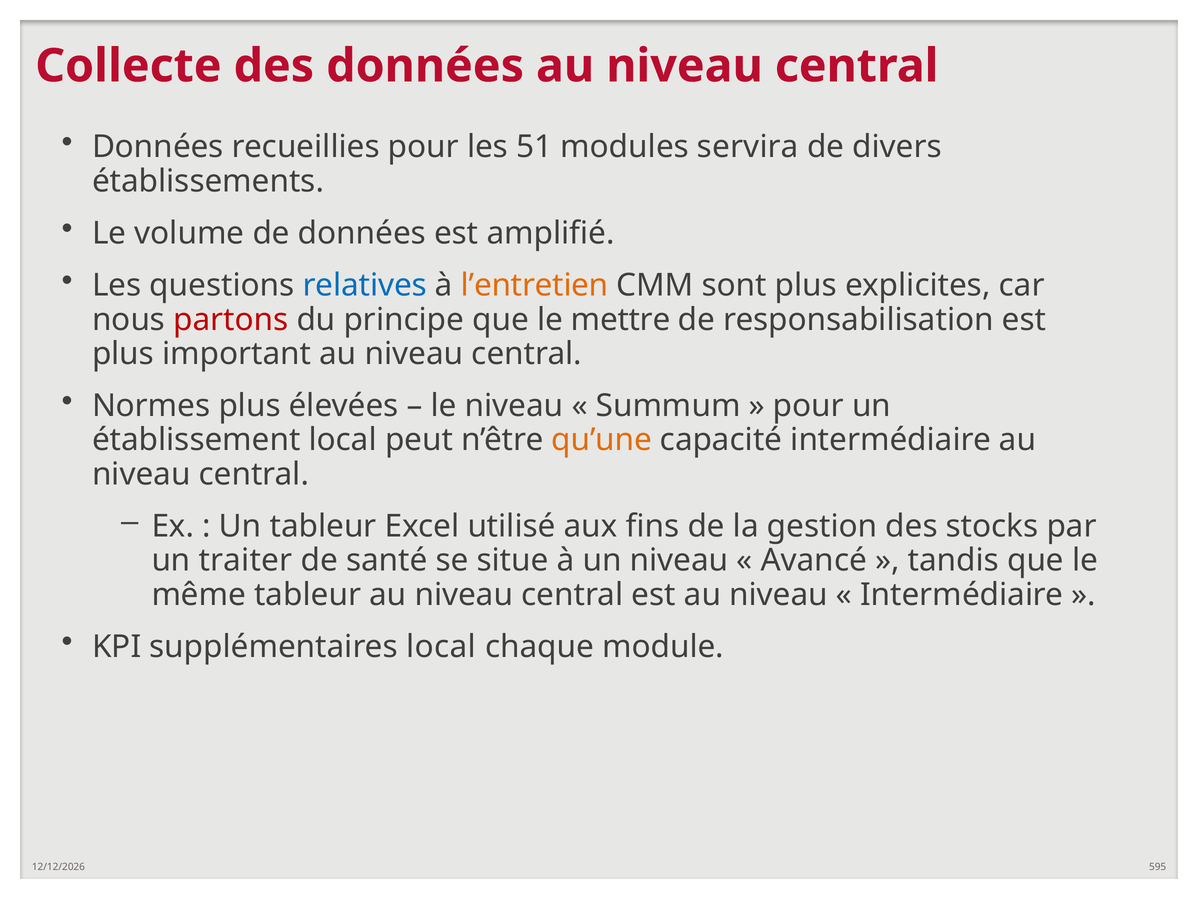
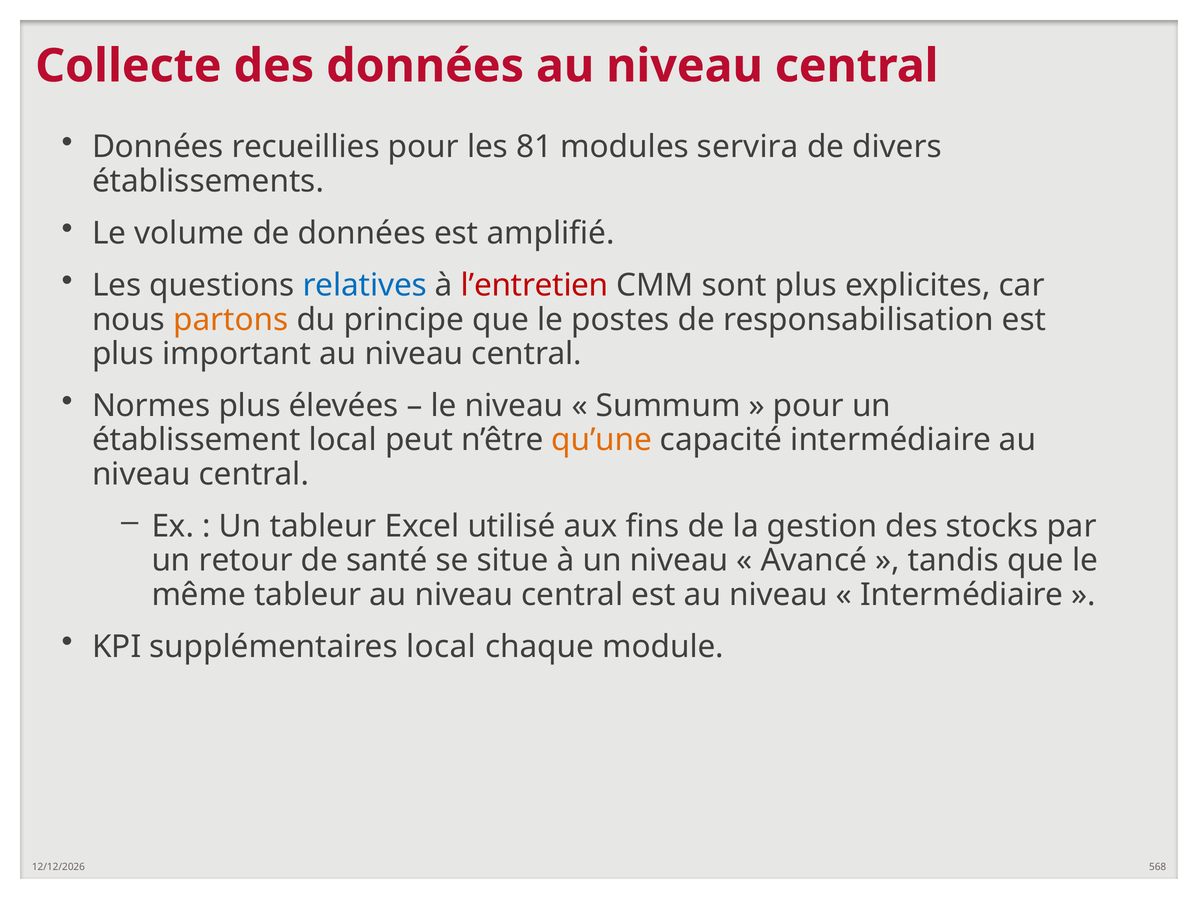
51: 51 -> 81 (534, 147)
l’entretien colour: orange -> red (535, 285)
partons colour: red -> orange (231, 319)
mettre: mettre -> postes (620, 319)
traiter: traiter -> retour (246, 560)
595: 595 -> 568 (1158, 866)
